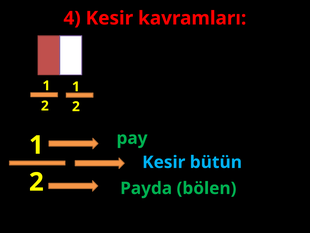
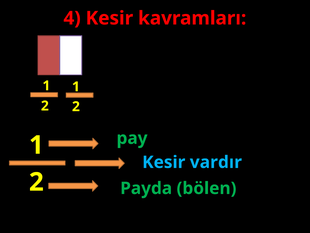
bütün: bütün -> vardır (216, 162)
